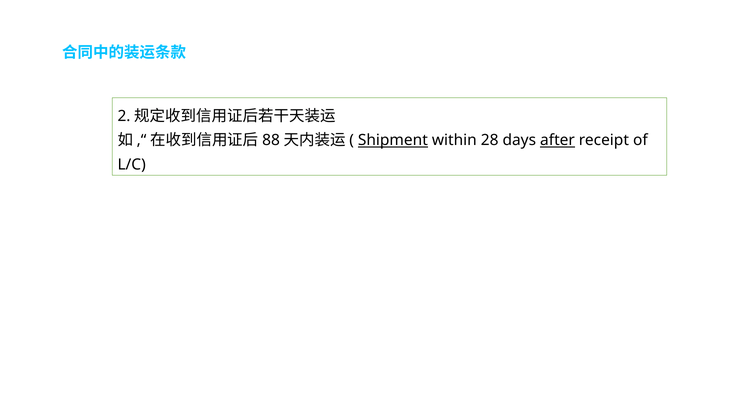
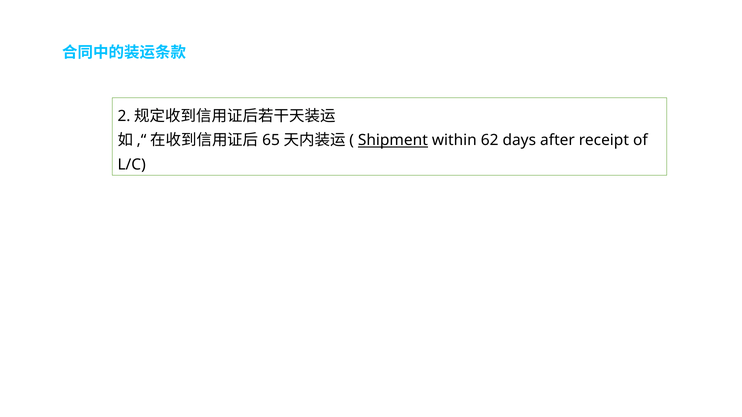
88: 88 -> 65 (271, 140)
28: 28 -> 62 (490, 140)
after underline: present -> none (557, 140)
